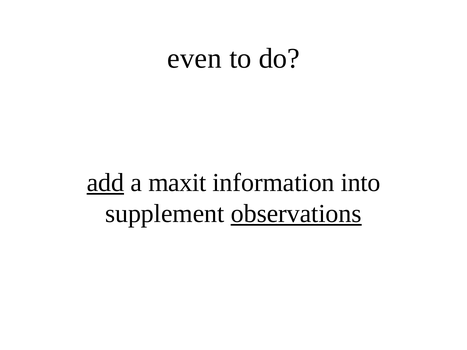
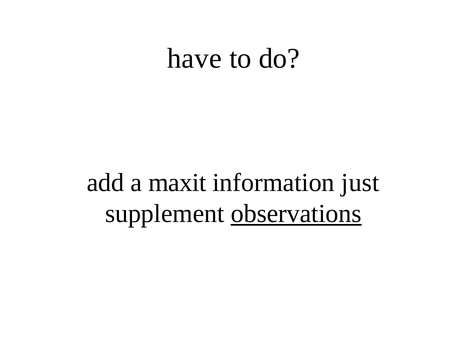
even: even -> have (194, 58)
add underline: present -> none (105, 183)
into: into -> just (360, 183)
